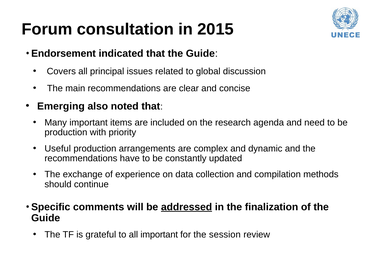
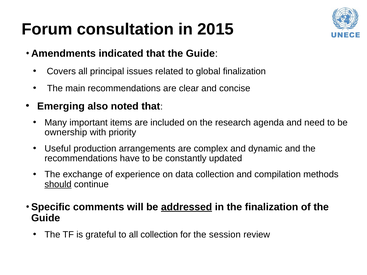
Endorsement: Endorsement -> Amendments (63, 53)
global discussion: discussion -> finalization (244, 71)
production: production -> ownership (66, 133)
should underline: none -> present (58, 184)
all important: important -> collection (159, 235)
